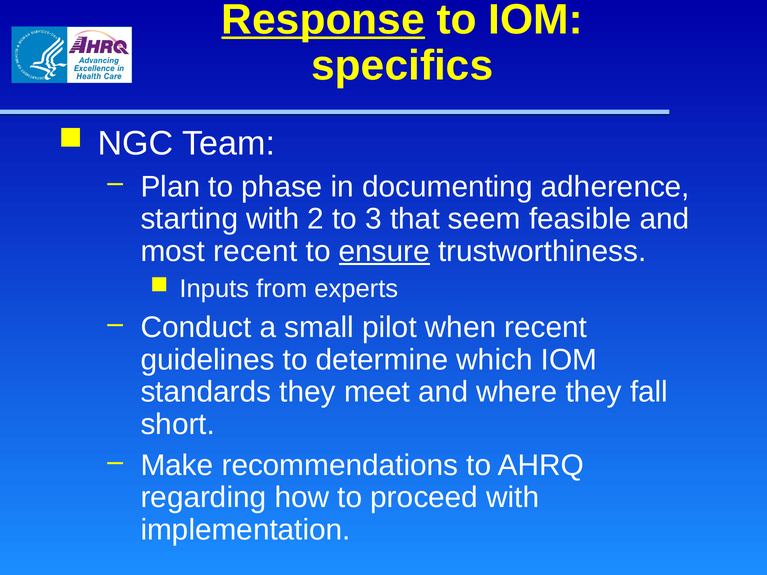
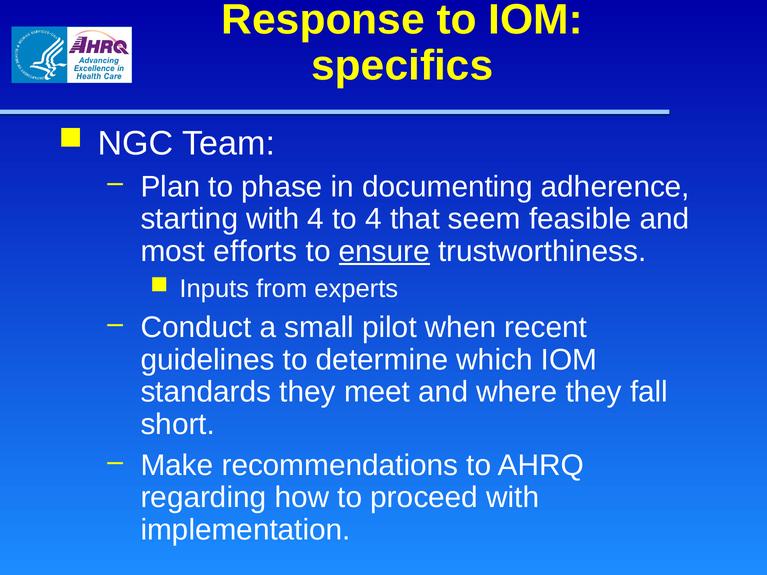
Response underline: present -> none (323, 20)
with 2: 2 -> 4 (316, 219)
to 3: 3 -> 4 (374, 219)
most recent: recent -> efforts (255, 251)
